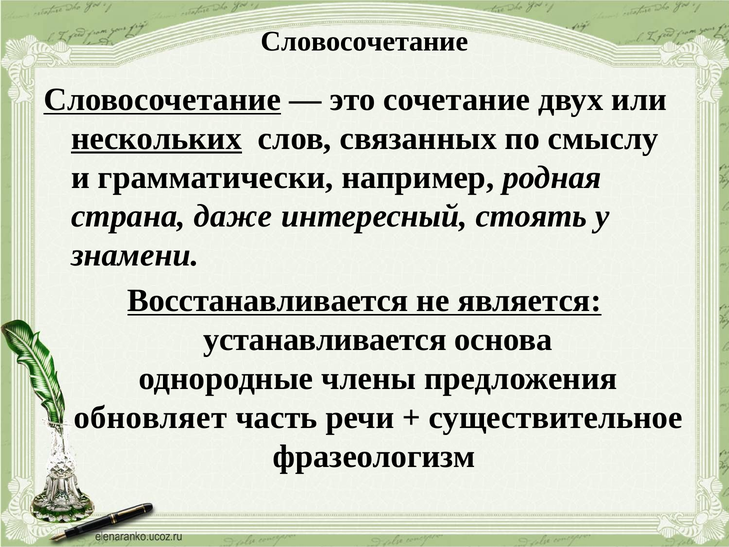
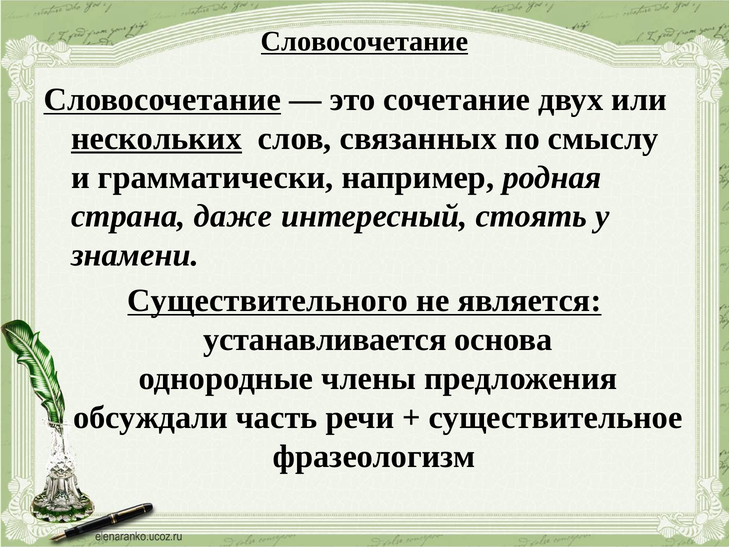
Словосочетание underline: none -> present (365, 41)
Восстанавливается: Восстанавливается -> Существительного (268, 301)
обновляет: обновляет -> обсуждали (150, 417)
